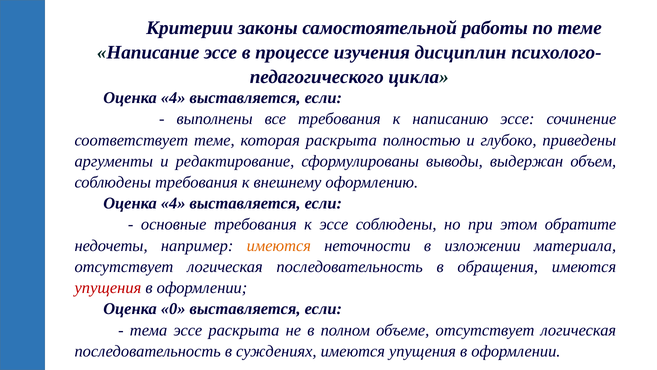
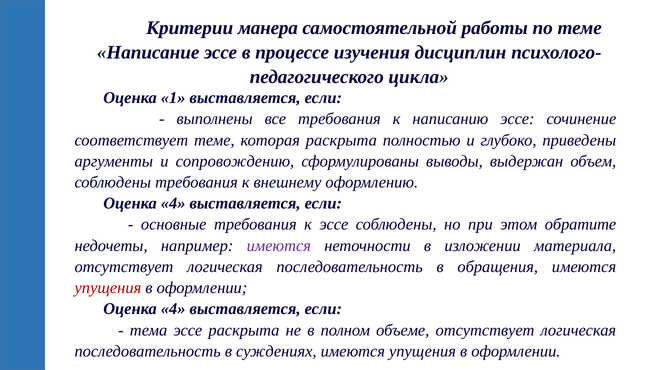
законы: законы -> манера (268, 28)
4: 4 -> 1 (173, 98)
редактирование: редактирование -> сопровождению (235, 161)
имеются colour: orange -> purple (279, 245)
0: 0 -> 4 (173, 309)
